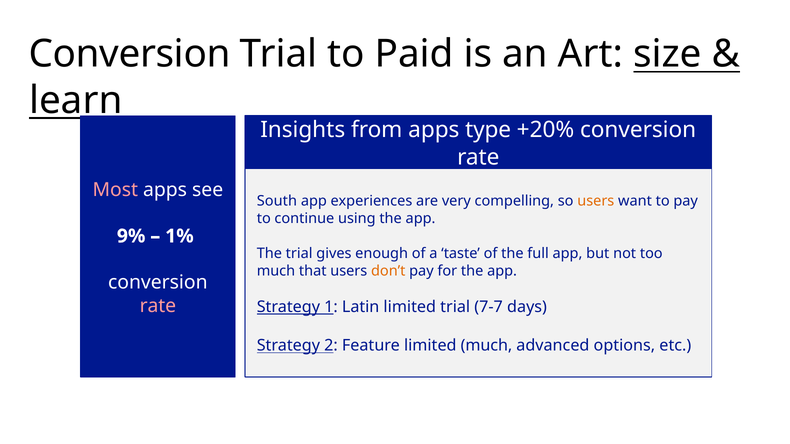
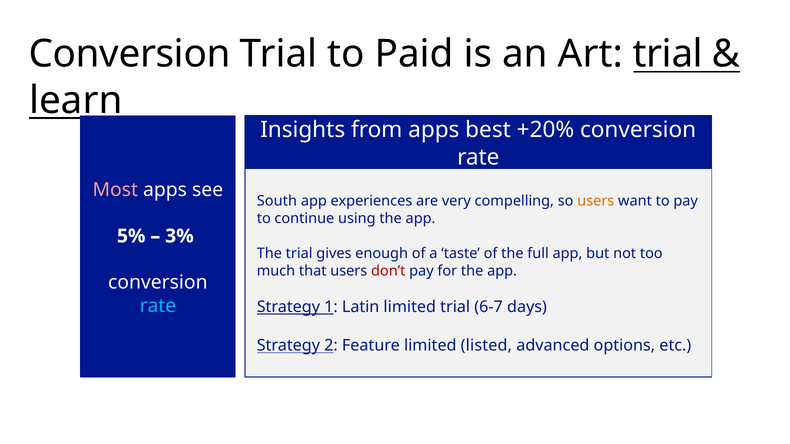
Art size: size -> trial (668, 54)
type: type -> best (488, 130)
9%: 9% -> 5% (131, 236)
1%: 1% -> 3% (179, 236)
don’t colour: orange -> red (388, 271)
rate colour: pink -> light blue (158, 306)
7-7: 7-7 -> 6-7 (489, 307)
limited much: much -> listed (486, 346)
